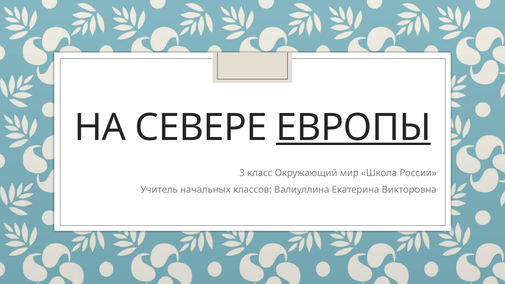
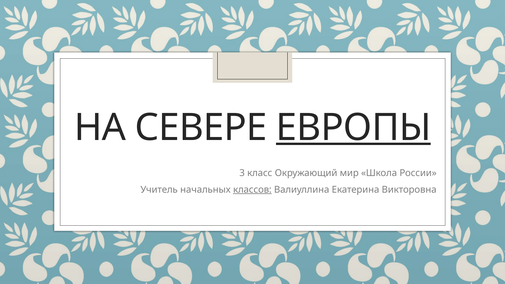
классов underline: none -> present (252, 190)
